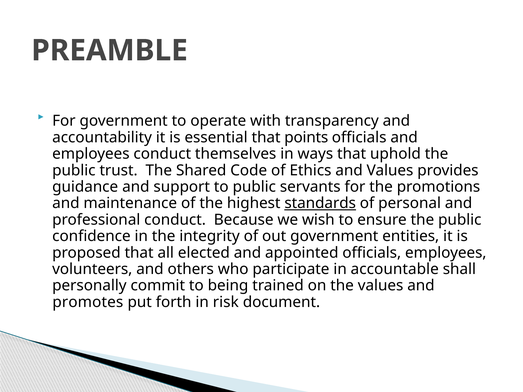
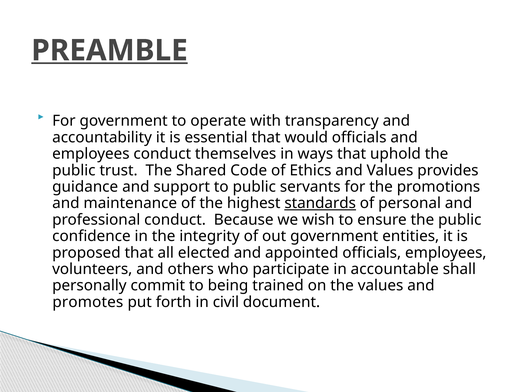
PREAMBLE underline: none -> present (110, 50)
points: points -> would (306, 138)
risk: risk -> civil (226, 302)
